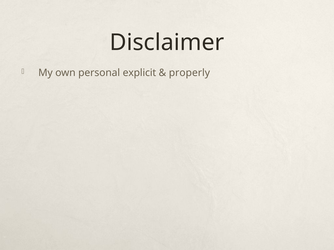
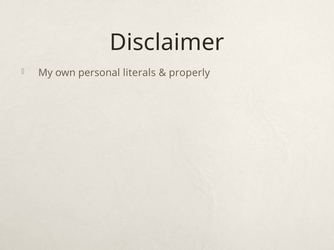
explicit: explicit -> literals (139, 73)
